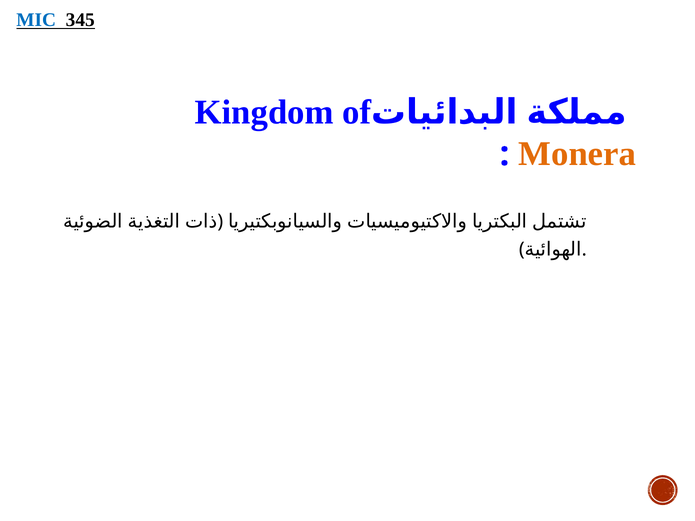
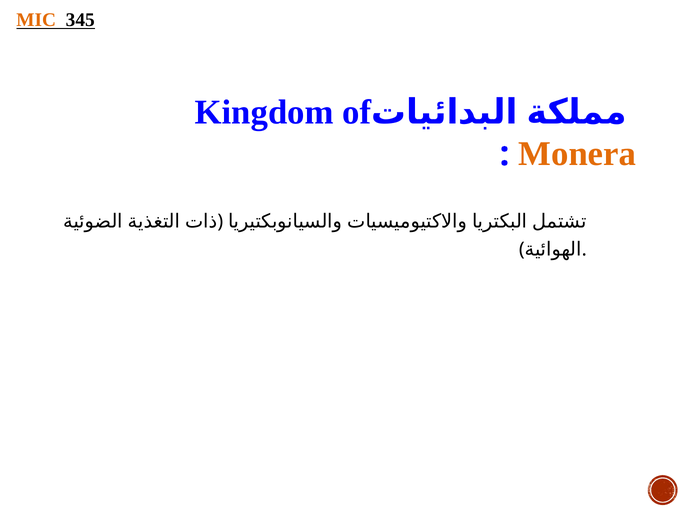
MIC colour: blue -> orange (36, 20)
